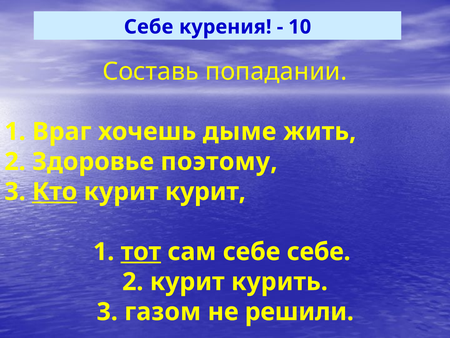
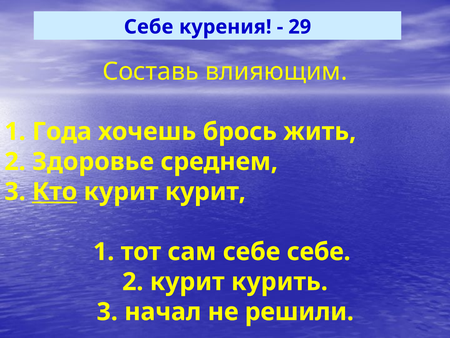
10: 10 -> 29 (300, 27)
попадании: попадании -> влияющим (276, 71)
Враг: Враг -> Года (62, 131)
дыме: дыме -> брось (240, 131)
поэтому: поэтому -> среднем (219, 161)
тот underline: present -> none (141, 251)
газом: газом -> начал (163, 311)
